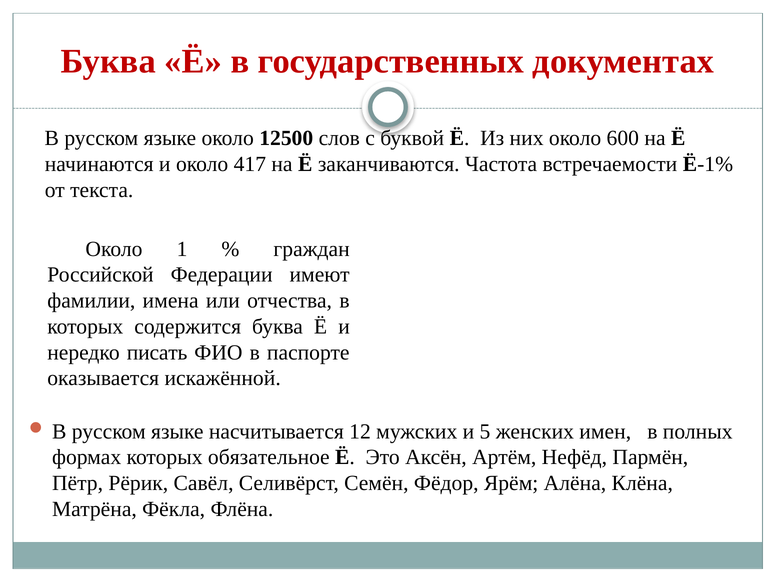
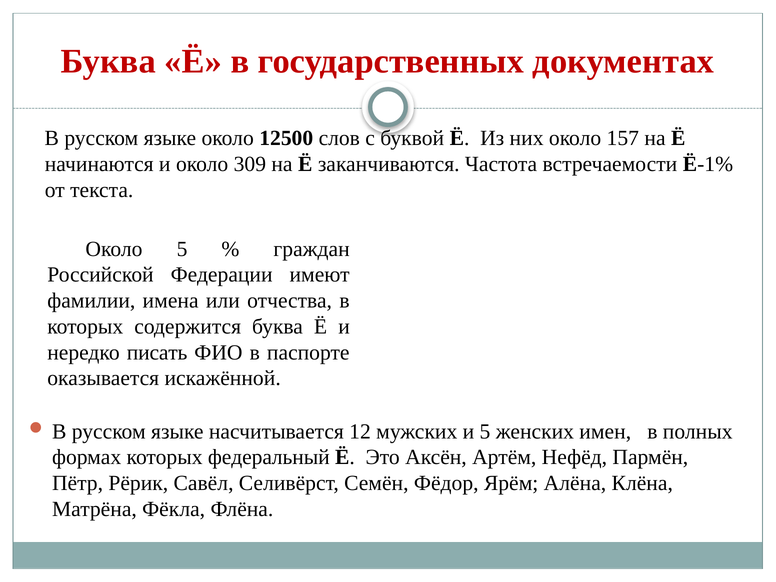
600: 600 -> 157 (623, 138)
417: 417 -> 309 (250, 164)
Около 1: 1 -> 5 (182, 249)
обязательное: обязательное -> федеральный (269, 457)
